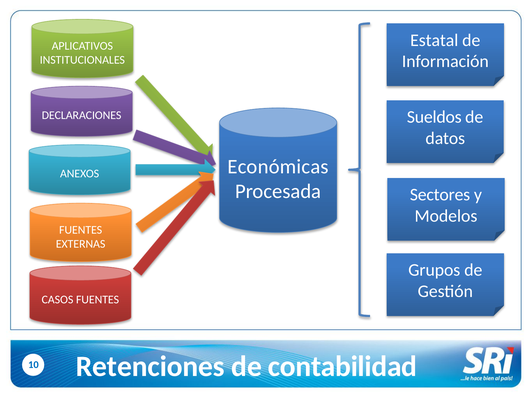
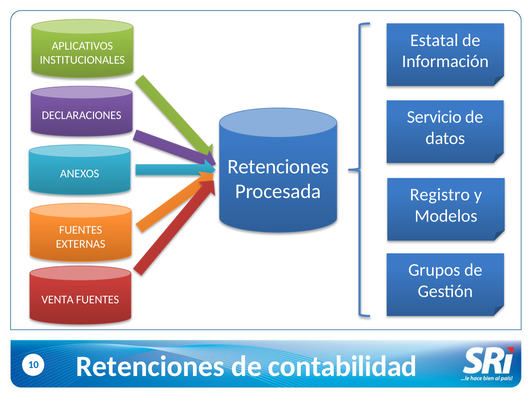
Sueldos: Sueldos -> Servicio (434, 117)
Económicas: Económicas -> Retenciones (278, 167)
Sectores: Sectores -> Registro (440, 195)
CASOS: CASOS -> VENTA (58, 300)
